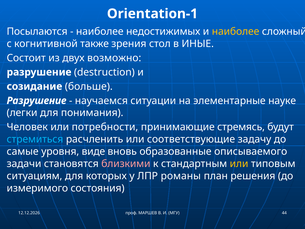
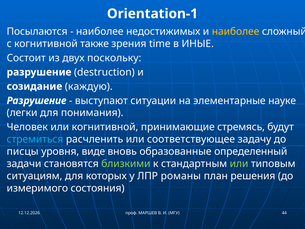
стол: стол -> time (160, 44)
возможно: возможно -> поскольку (114, 58)
больше: больше -> каждую (89, 86)
научаемся: научаемся -> выступают (101, 101)
или потребности: потребности -> когнитивной (105, 127)
соответствующие: соответствующие -> соответствующее (191, 139)
самые: самые -> писцы (23, 151)
описываемого: описываемого -> определенный (251, 151)
близкими colour: pink -> light green (126, 164)
или colour: yellow -> light green (239, 164)
